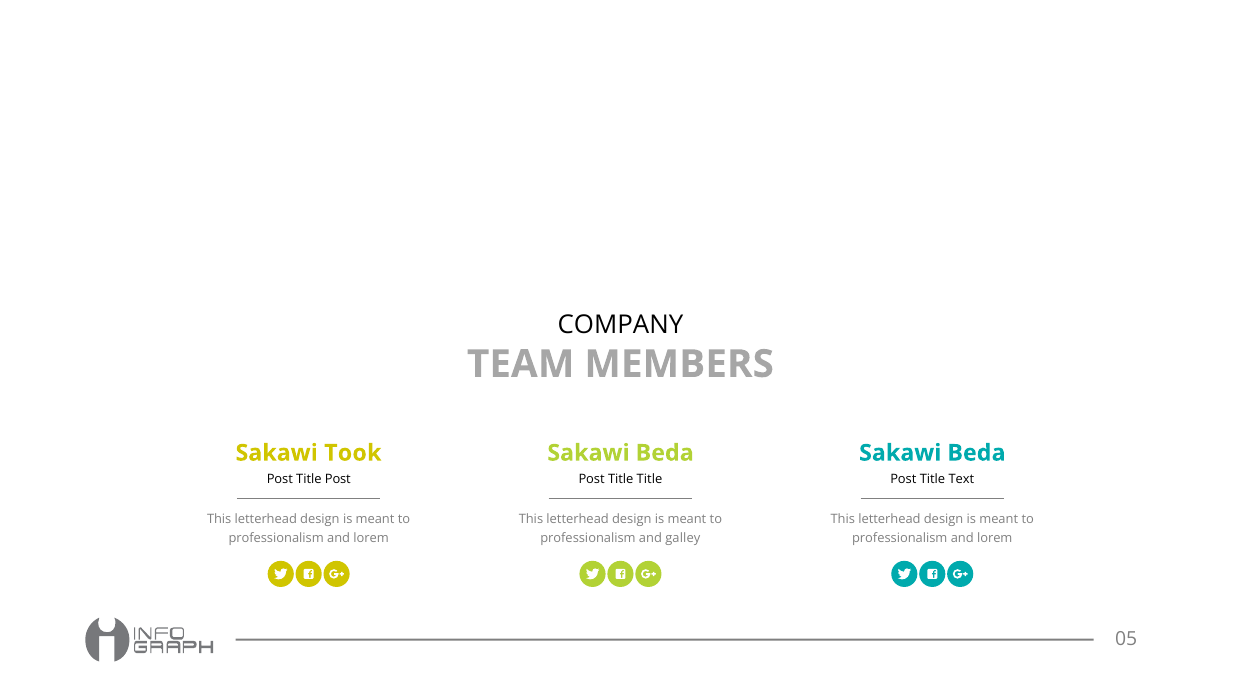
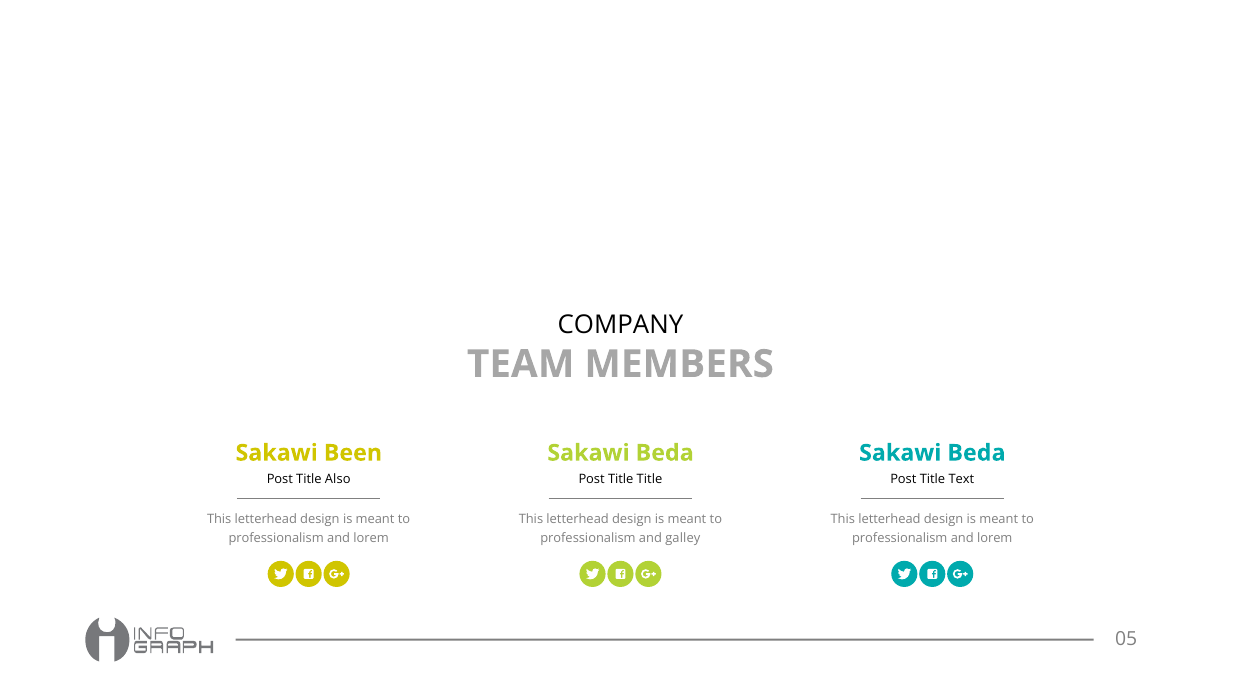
Took: Took -> Been (353, 453)
Title Post: Post -> Also (338, 479)
